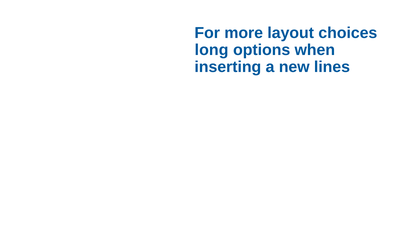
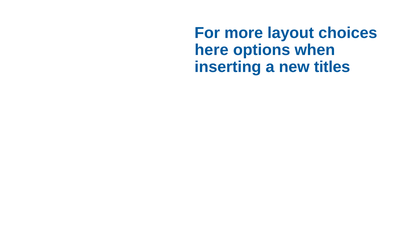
long: long -> here (212, 50)
lines: lines -> titles (332, 67)
